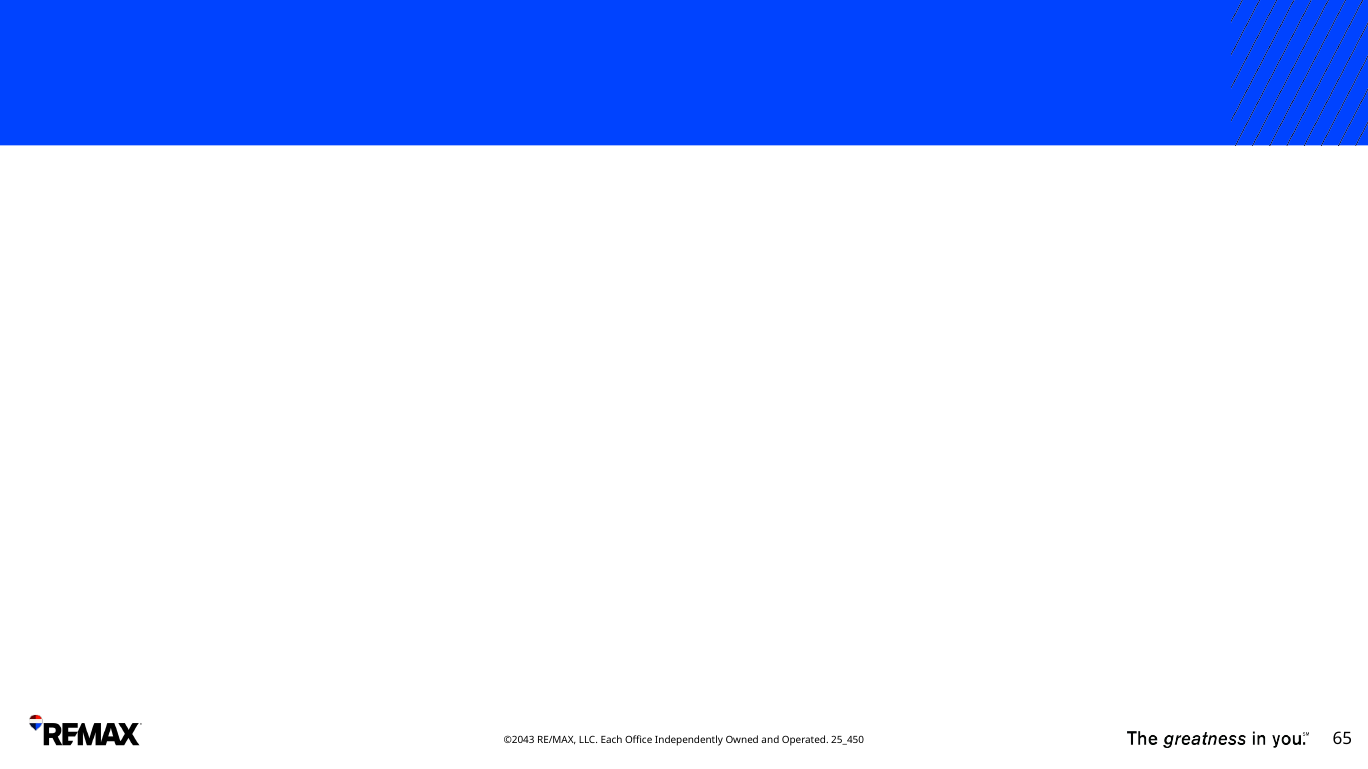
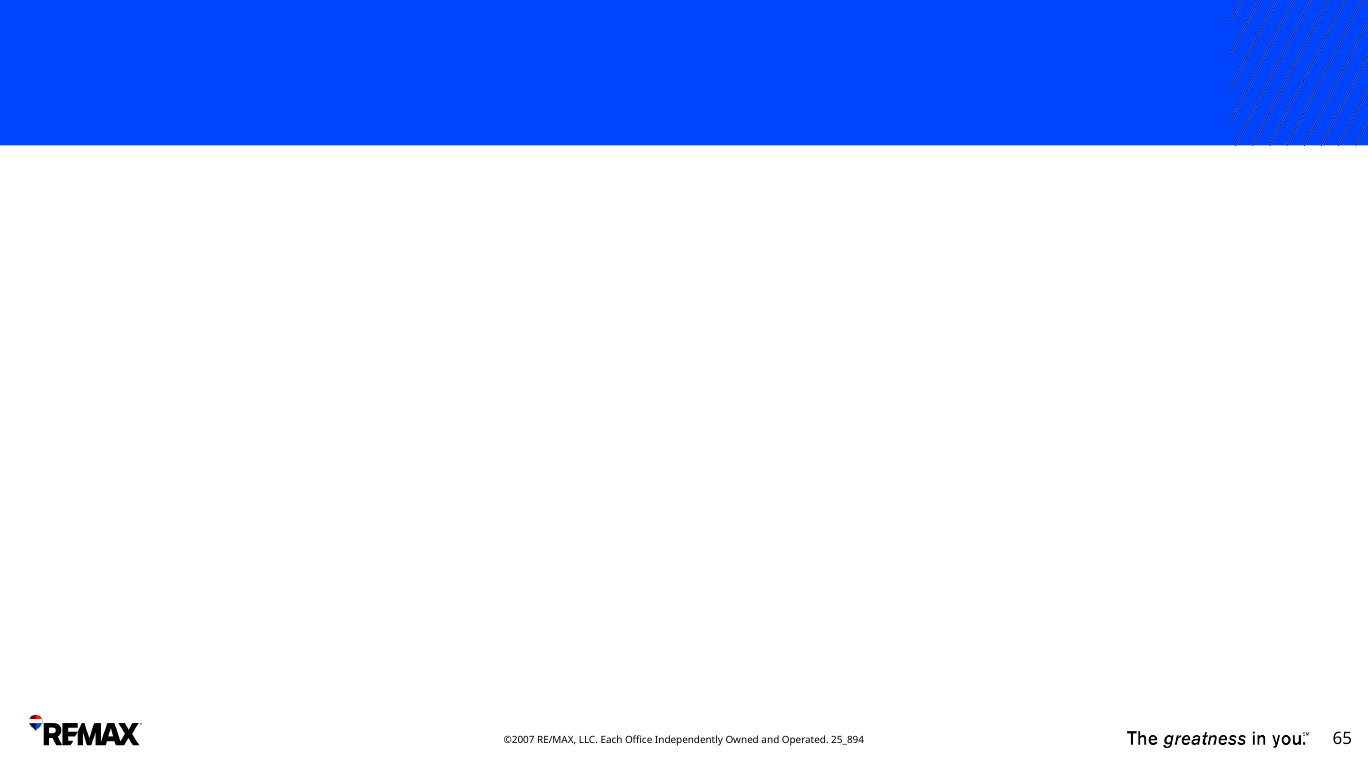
©2043: ©2043 -> ©2007 (519, 740)
25_450: 25_450 -> 25_894 (848, 740)
